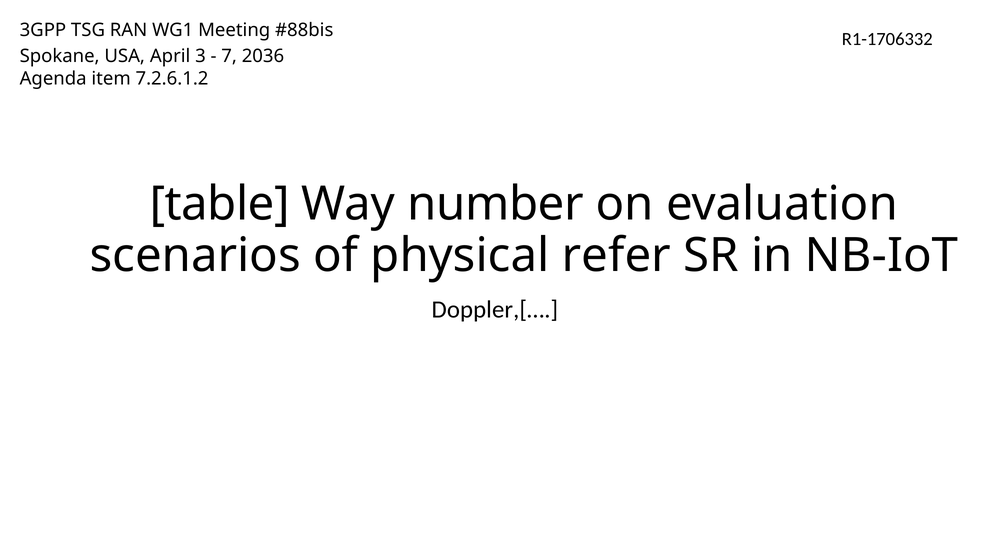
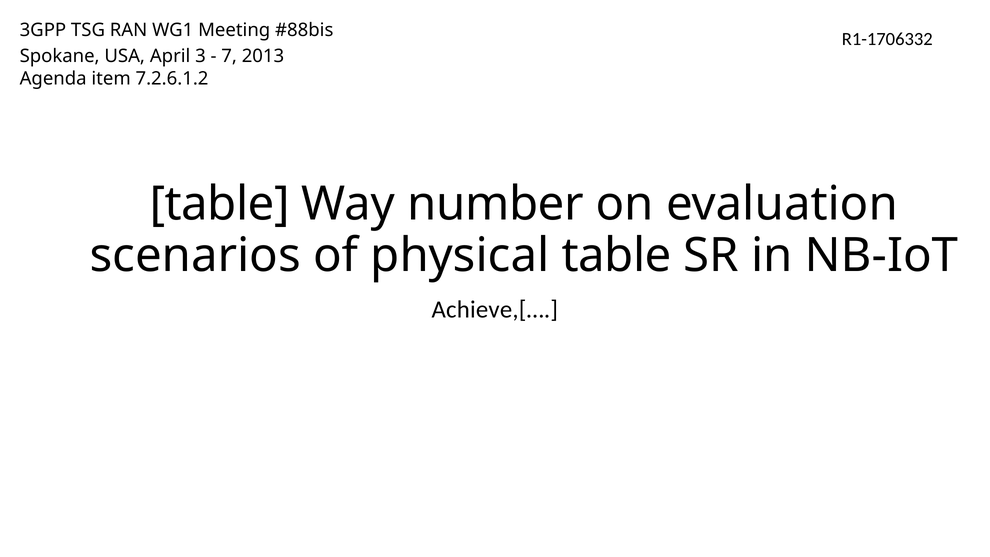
2036: 2036 -> 2013 (263, 56)
physical refer: refer -> table (617, 255)
Doppler,[…: Doppler,[… -> Achieve,[… (495, 309)
